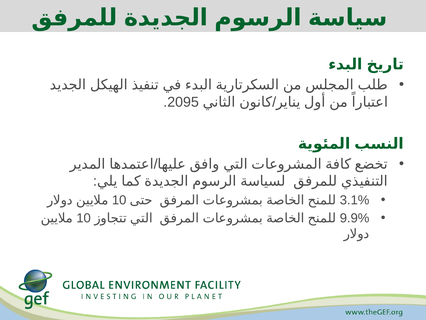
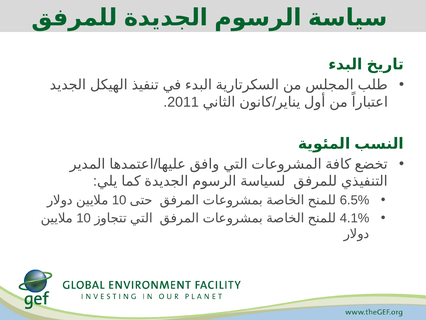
2095: 2095 -> 2011 (183, 102)
3.1%: 3.1% -> 6.5% (355, 200)
9.9%: 9.9% -> 4.1% (355, 218)
